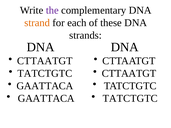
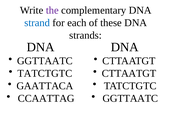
strand colour: orange -> blue (37, 23)
CTTAATGT: CTTAATGT -> GGTTAATC (45, 61)
GAATTACA: GAATTACA -> CCAATTAG (46, 99)
TATCTGTC: TATCTGTC -> GGTTAATC (130, 99)
